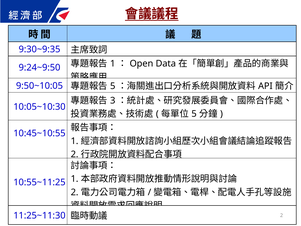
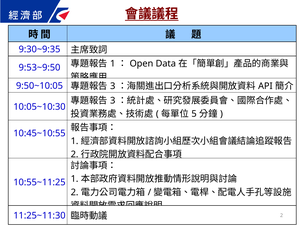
9:24~9:50: 9:24~9:50 -> 9:53~9:50 (40, 68)
5: 5 -> 3 (113, 86)
